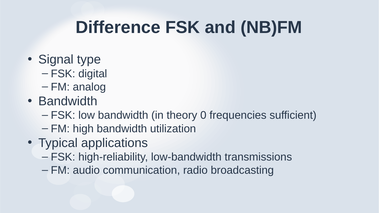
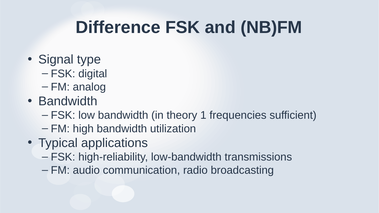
0: 0 -> 1 (203, 115)
